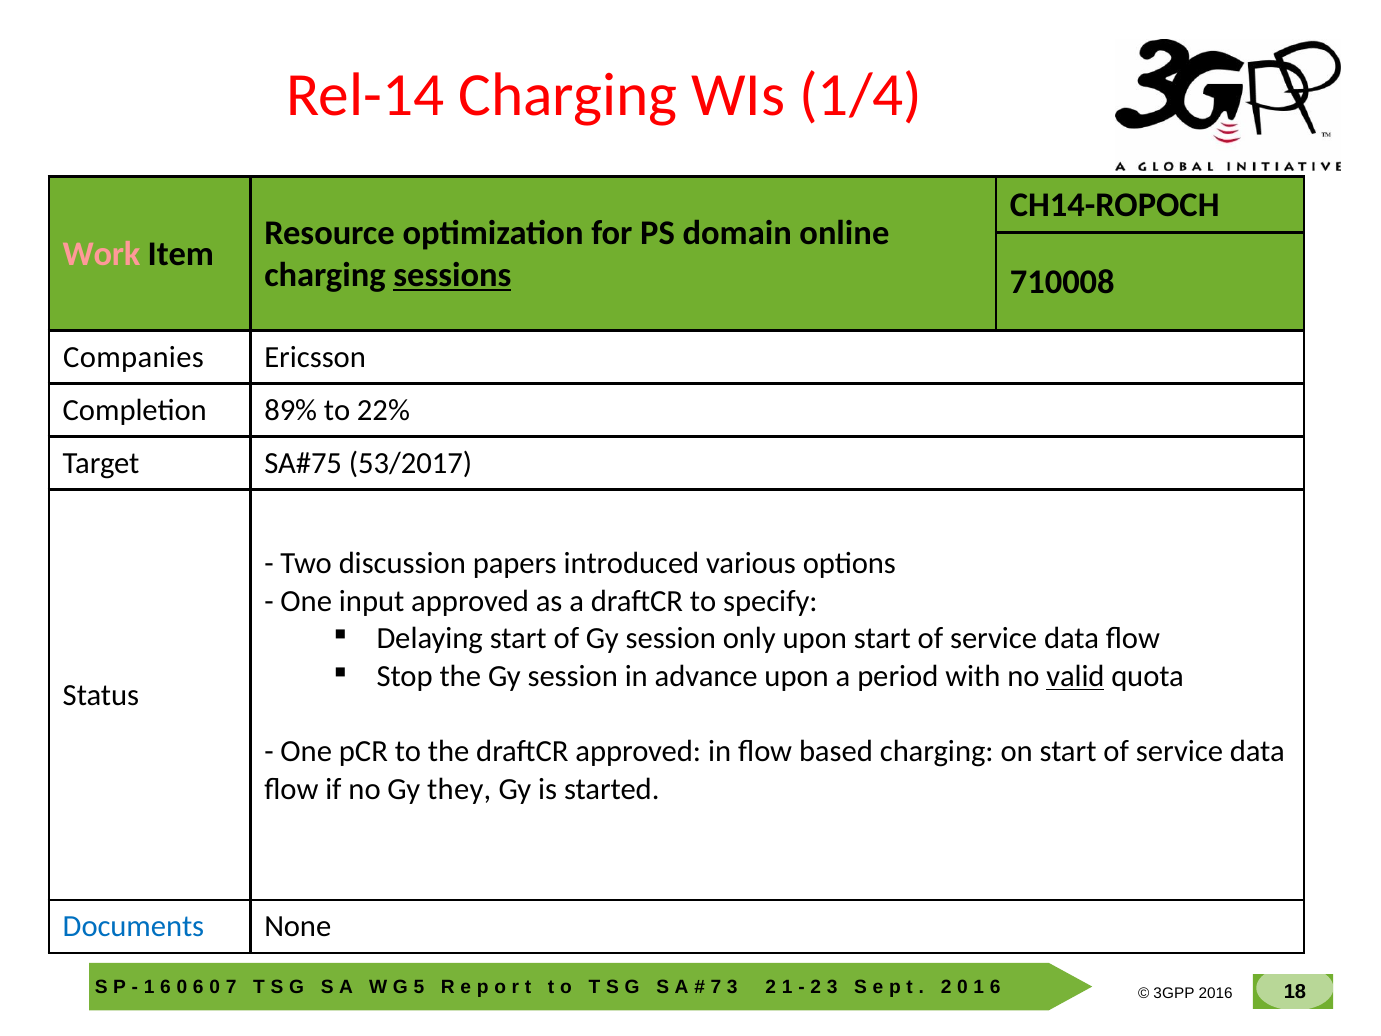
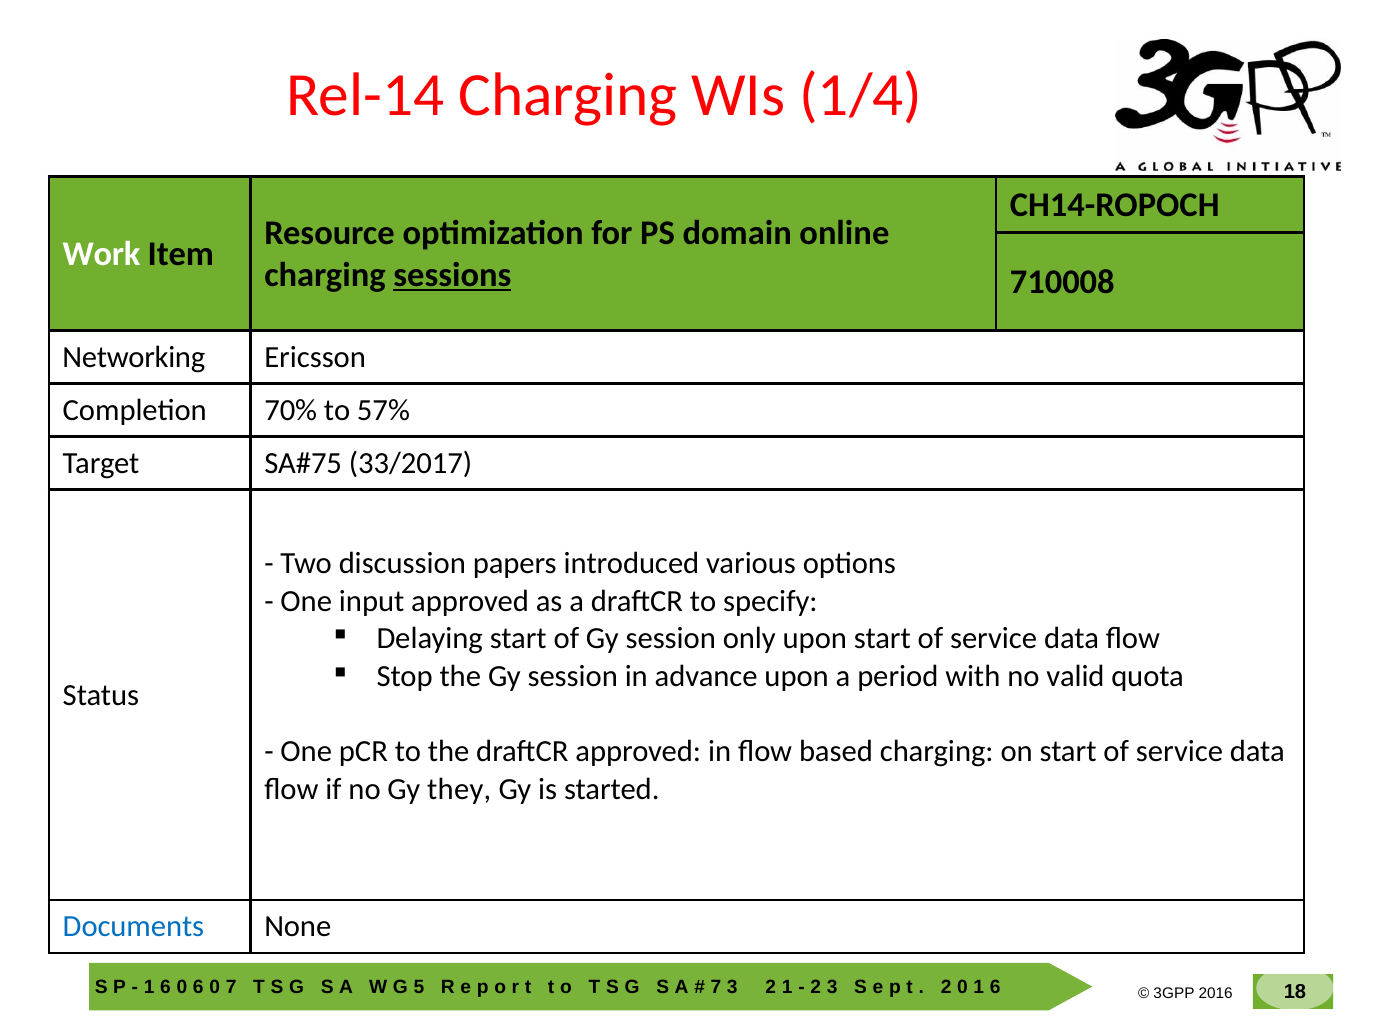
Work colour: pink -> white (102, 254)
Companies: Companies -> Networking (134, 357)
89%: 89% -> 70% (291, 410)
22%: 22% -> 57% (383, 410)
53/2017: 53/2017 -> 33/2017 (411, 463)
valid underline: present -> none (1075, 676)
